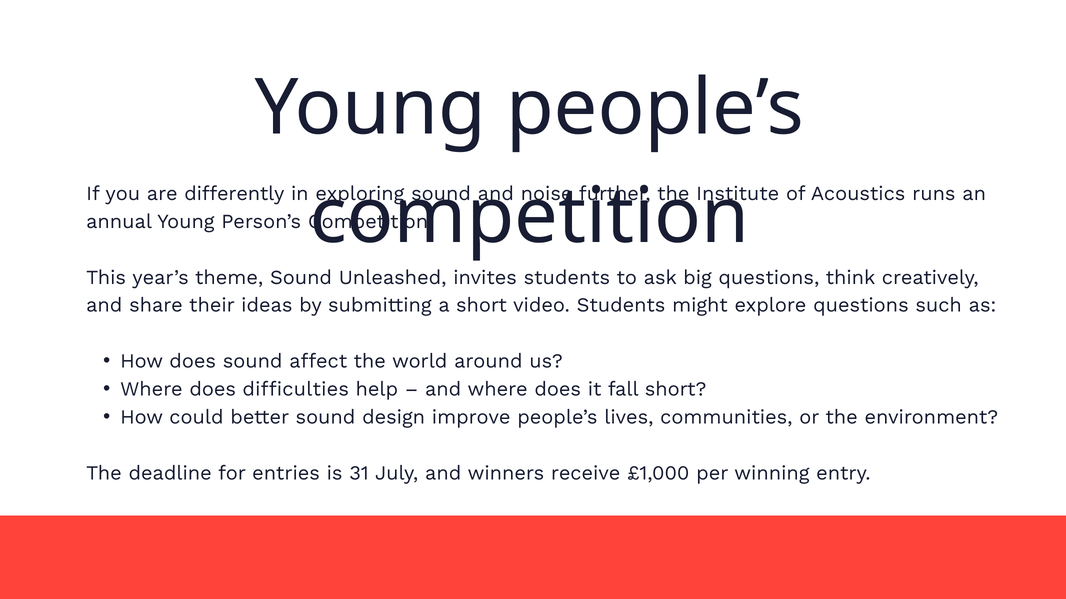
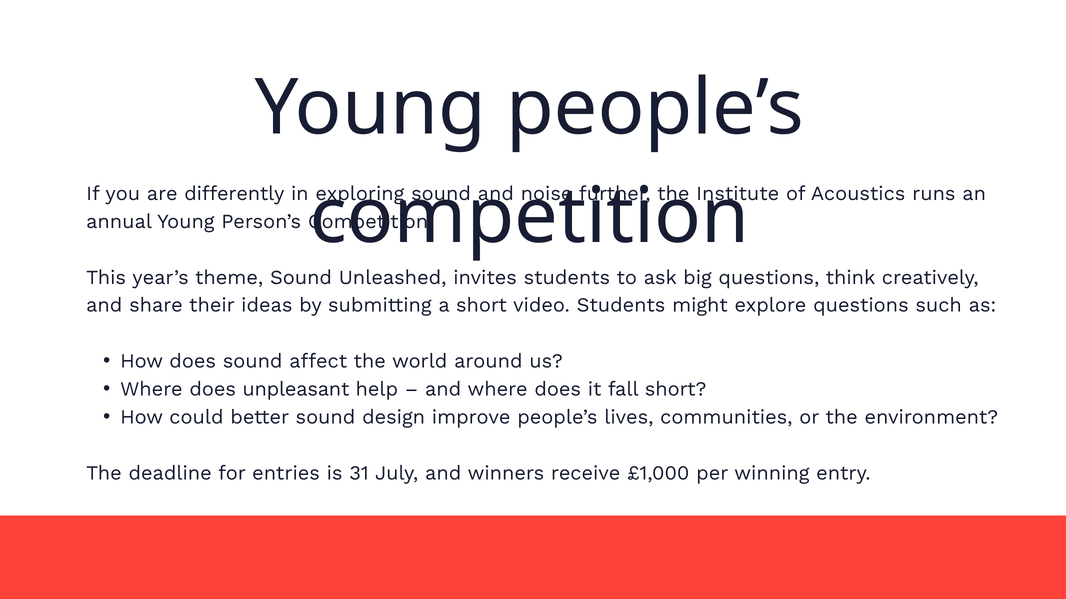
difficulties: difficulties -> unpleasant (296, 390)
